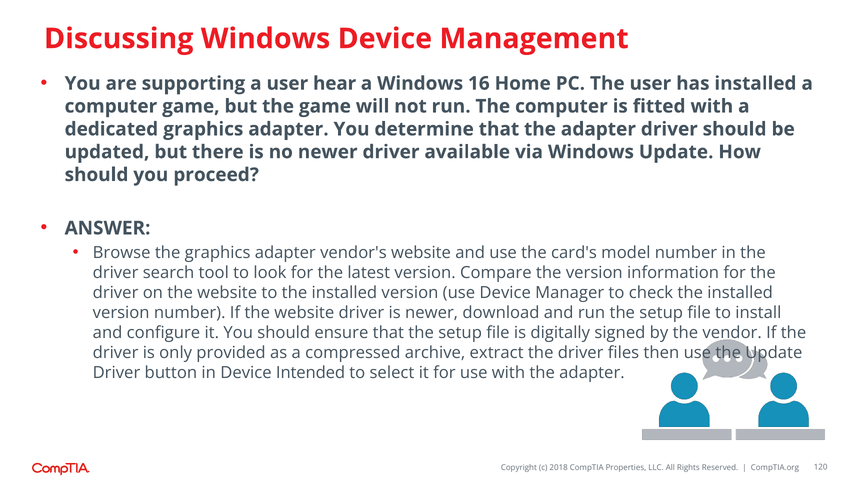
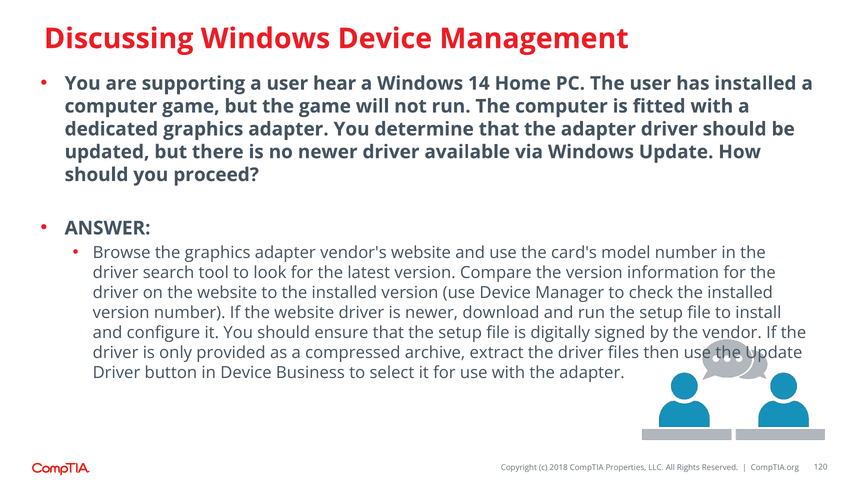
16: 16 -> 14 (479, 83)
Intended: Intended -> Business (310, 372)
